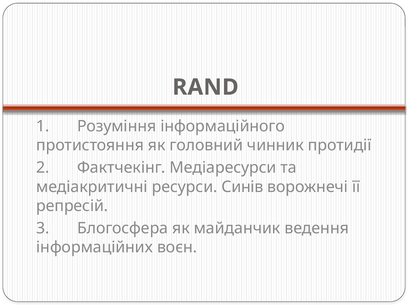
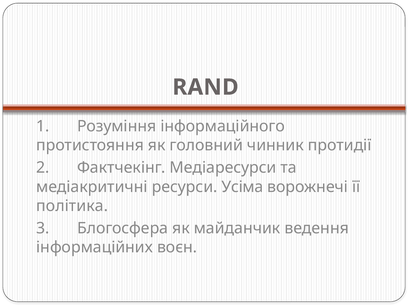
Синів: Синів -> Усіма (242, 187)
репресій: репресій -> політика (72, 206)
